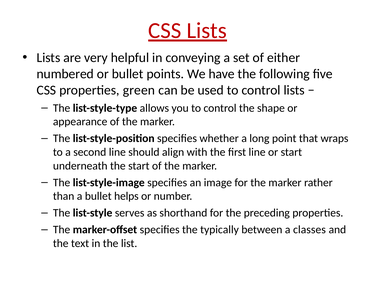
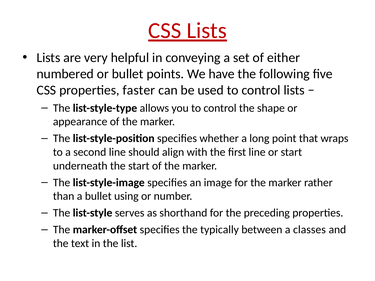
green: green -> faster (139, 90)
helps: helps -> using (126, 196)
